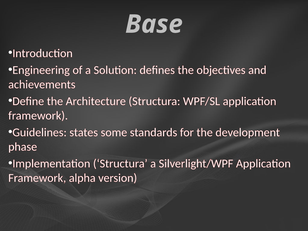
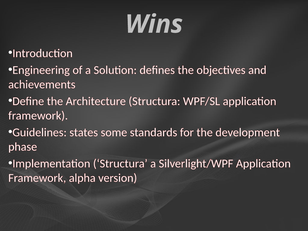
Base: Base -> Wins (154, 24)
